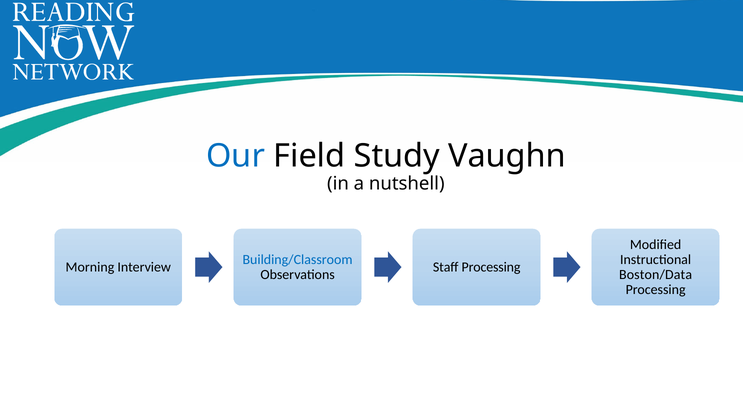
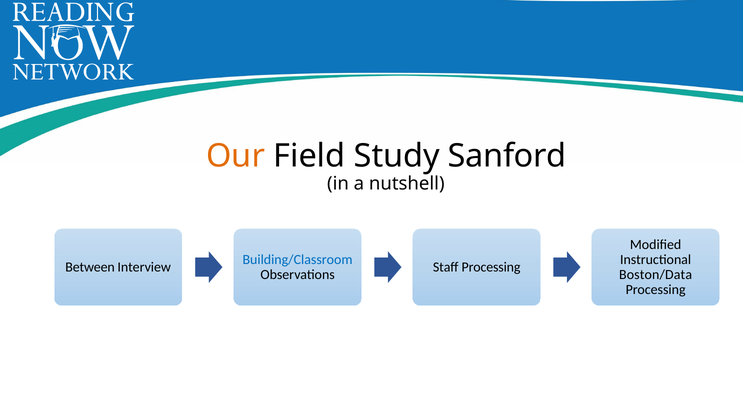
Our colour: blue -> orange (236, 156)
Vaughn: Vaughn -> Sanford (507, 156)
Morning: Morning -> Between (90, 267)
